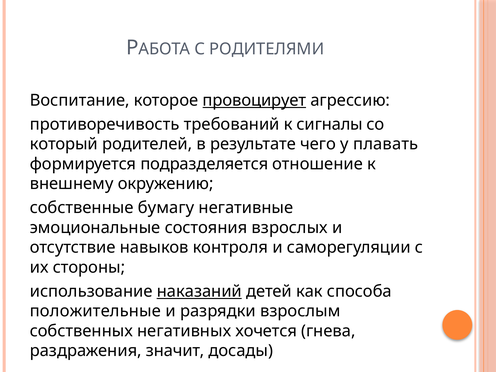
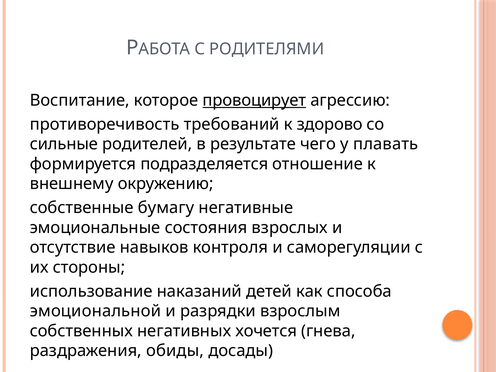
сигналы: сигналы -> здорово (330, 124)
который: который -> сильные (64, 144)
наказаний underline: present -> none (199, 291)
положительные: положительные -> эмоциональной (95, 311)
значит: значит -> обиды (175, 351)
